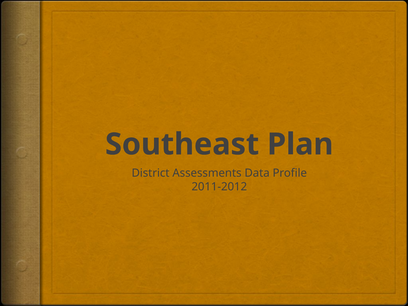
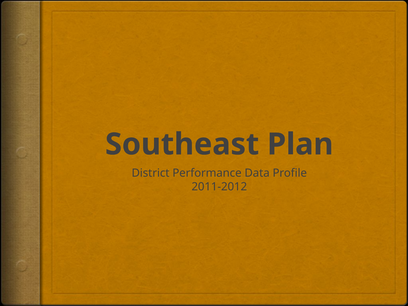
Assessments: Assessments -> Performance (207, 173)
